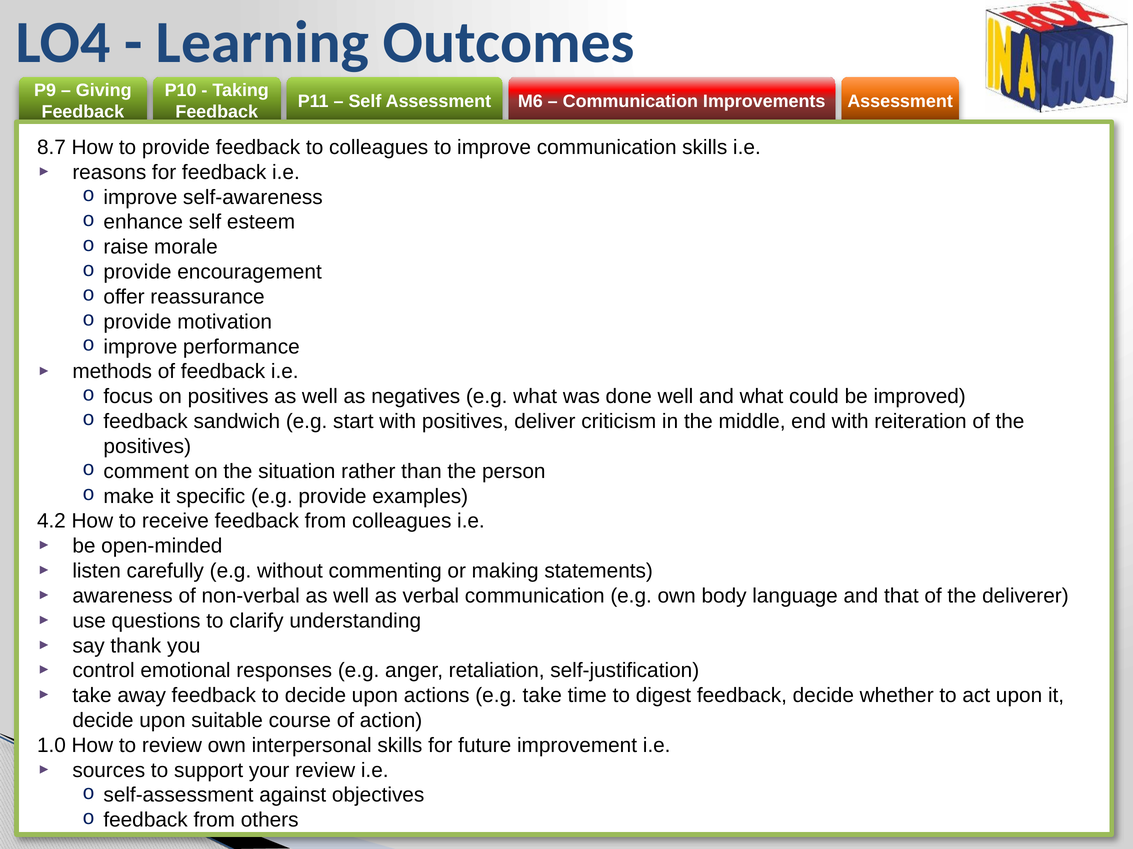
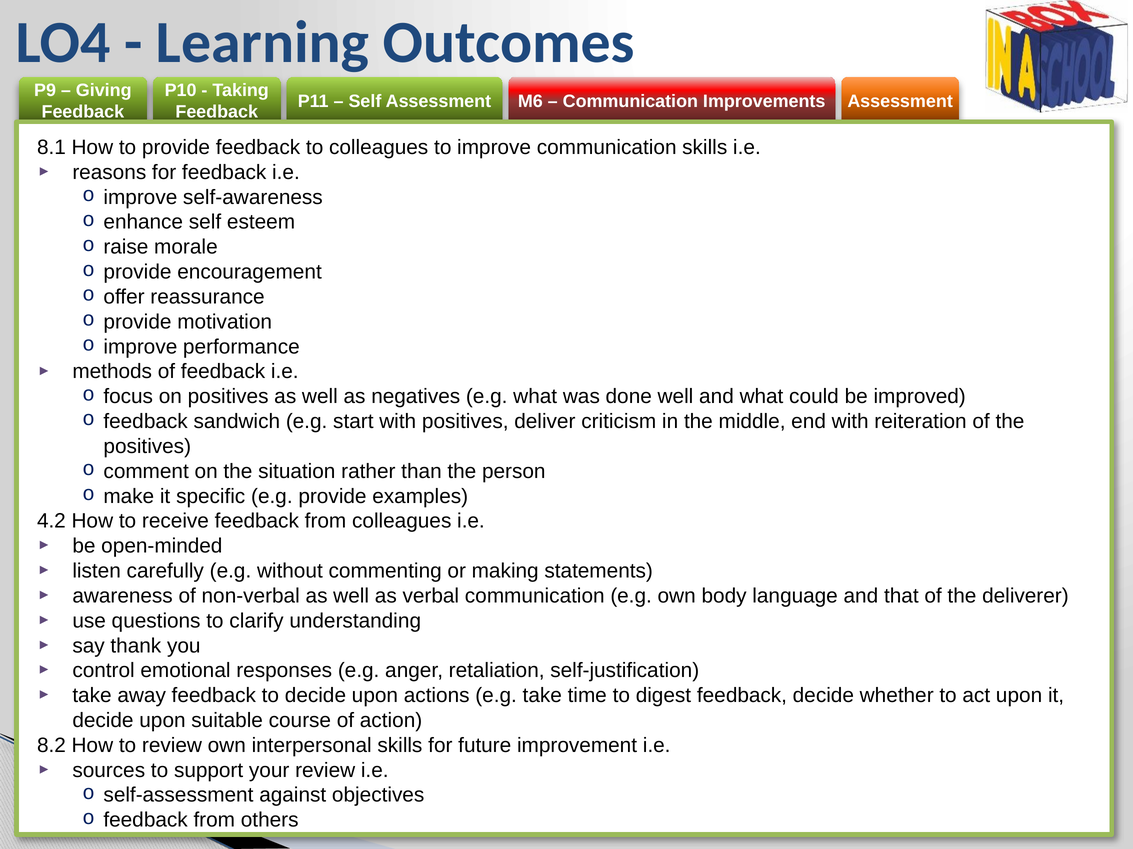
8.7: 8.7 -> 8.1 (51, 148)
1.0: 1.0 -> 8.2 (51, 746)
